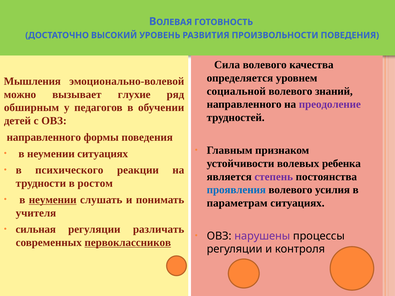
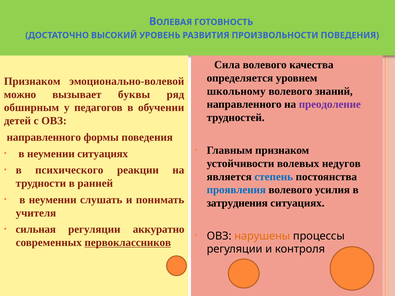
Мышления: Мышления -> Признаком (32, 81)
социальной: социальной -> школьному (236, 91)
глухие: глухие -> буквы (134, 95)
ребенка: ребенка -> недугов (341, 164)
степень colour: purple -> blue (274, 177)
ростом: ростом -> ранней (95, 183)
неумении underline: present -> none (53, 200)
параметрам: параметрам -> затруднения (237, 203)
различать: различать -> аккуратно (159, 230)
нарушены colour: purple -> orange (262, 236)
